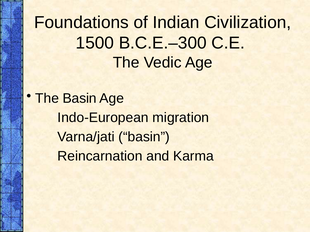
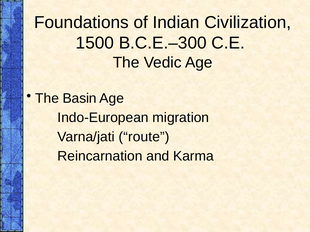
Varna/jati basin: basin -> route (144, 137)
